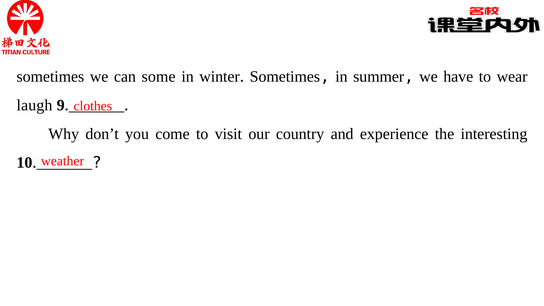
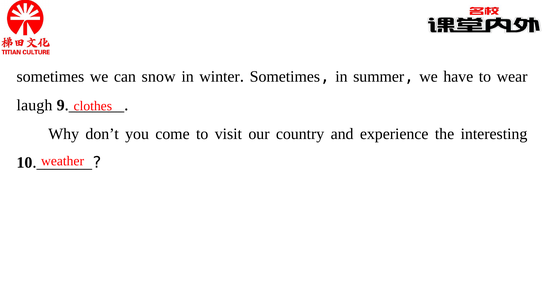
some: some -> snow (159, 77)
